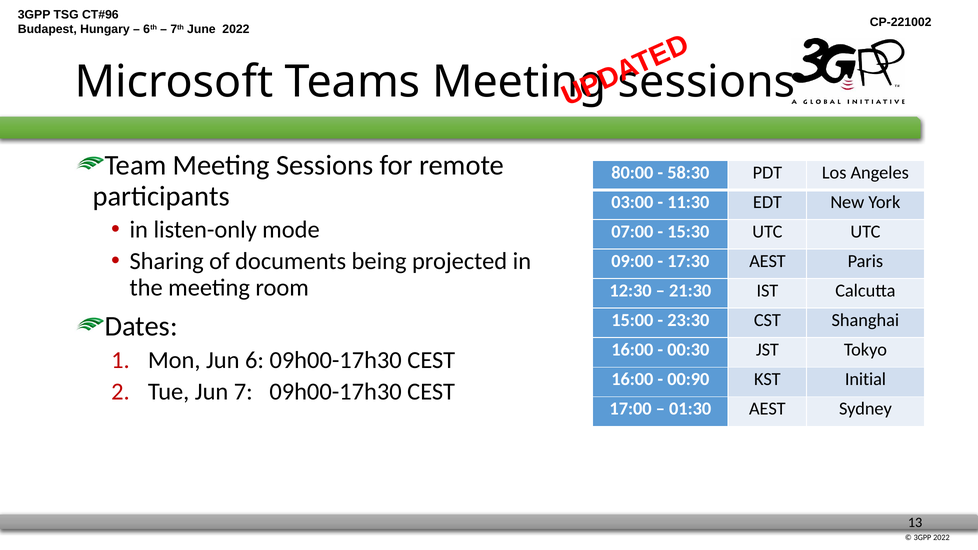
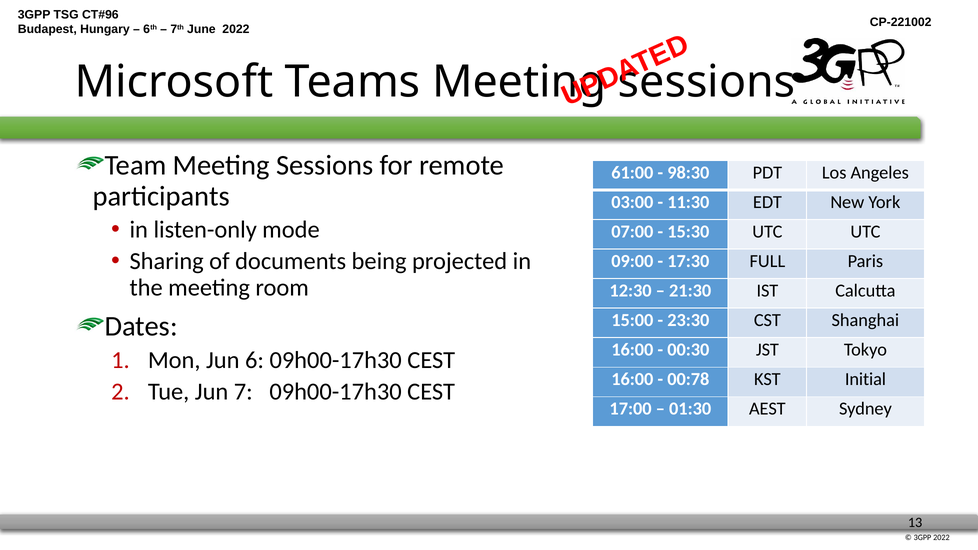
80:00: 80:00 -> 61:00 (632, 173)
58:30: 58:30 -> 98:30 (688, 173)
17:30 AEST: AEST -> FULL (767, 261)
00:90: 00:90 -> 00:78 (688, 379)
